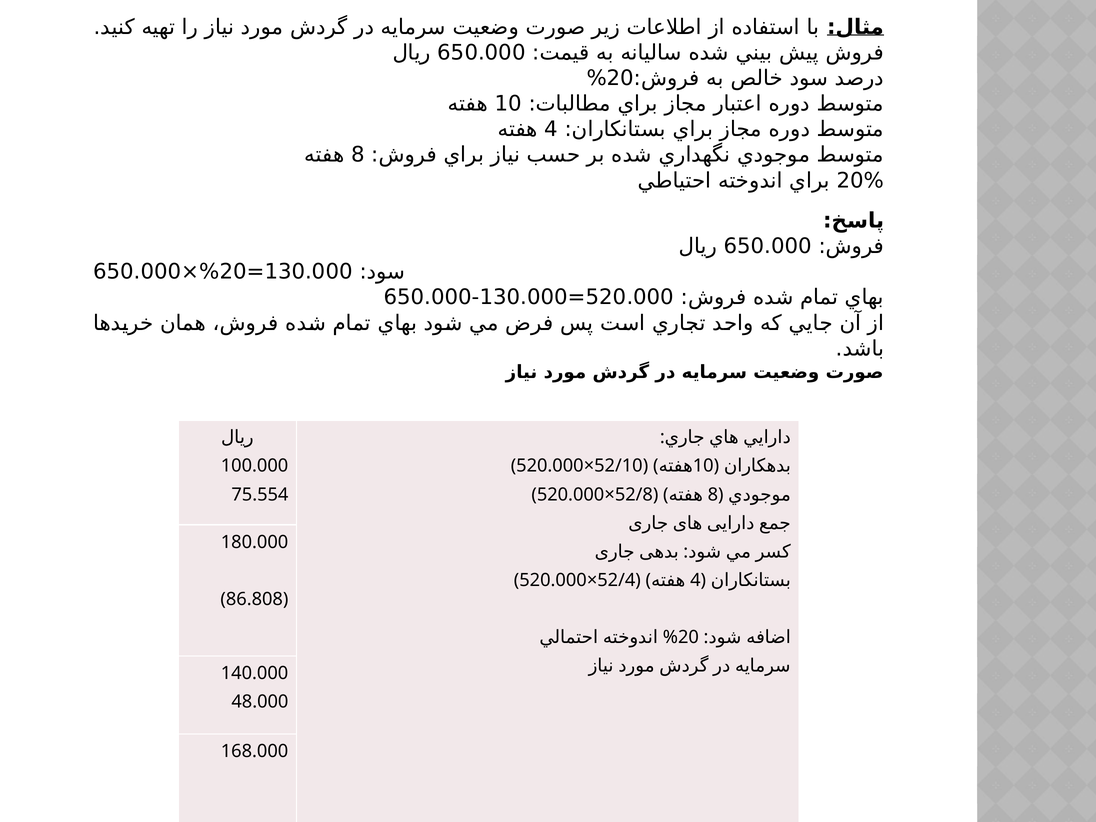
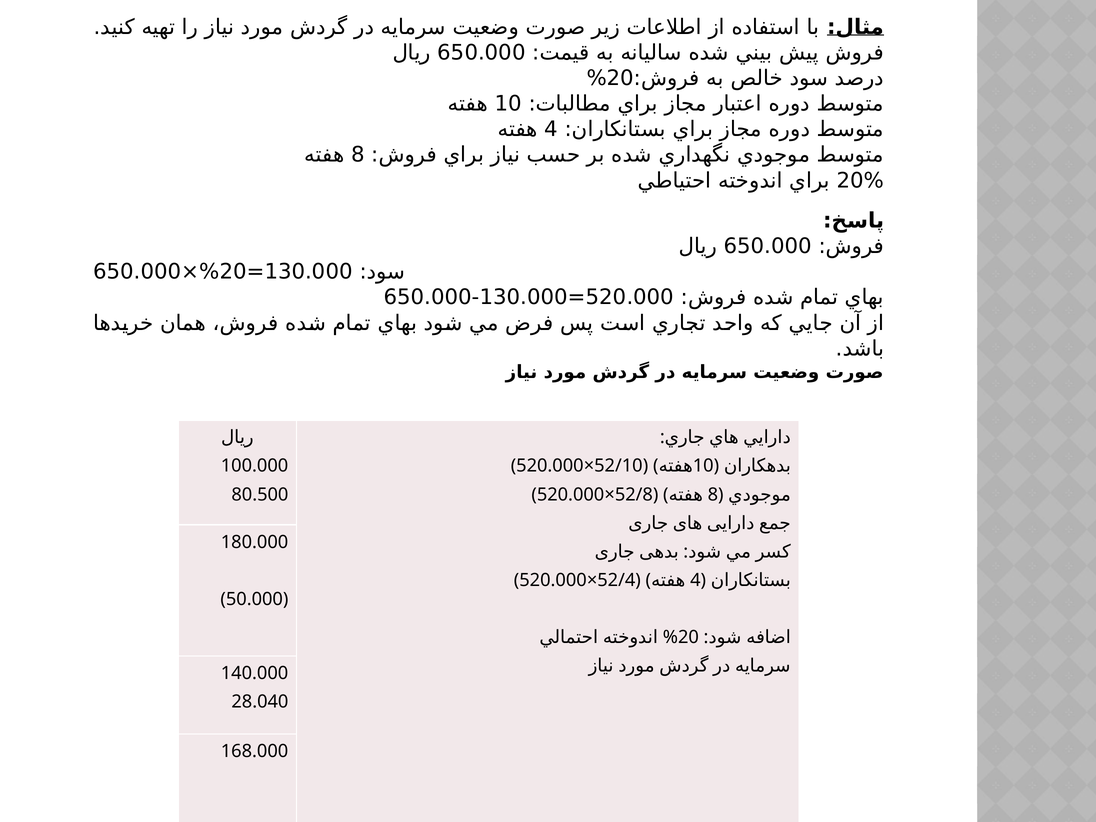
75.554: 75.554 -> 80.500 (260, 495)
86.808: 86.808 -> 50.000 (254, 599)
48.000: 48.000 -> 28.040 (260, 702)
